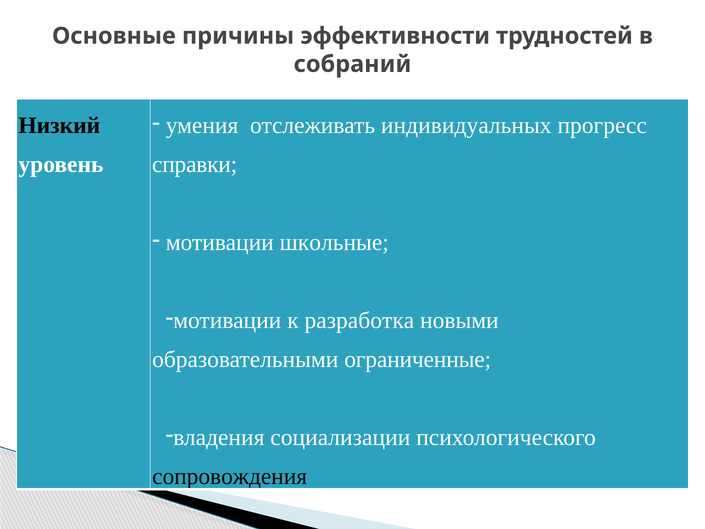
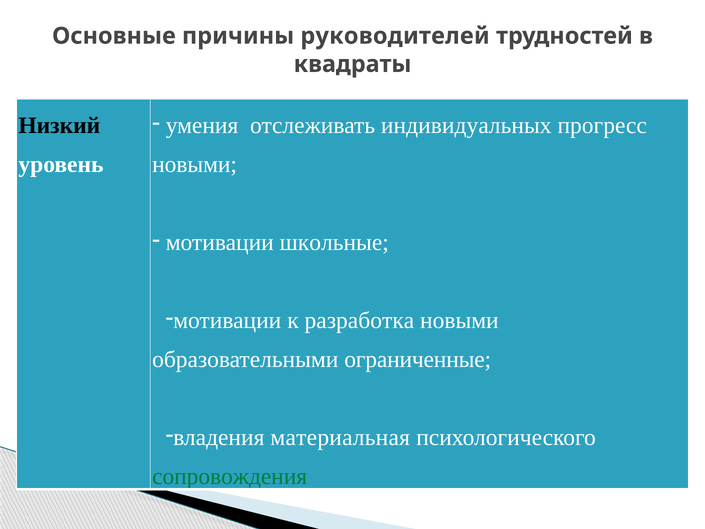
эффективности: эффективности -> руководителей (395, 36)
собраний: собраний -> квадраты (353, 64)
справки: справки -> новыми (195, 164)
социализации: социализации -> материальная (340, 437)
сопровождения colour: black -> green (230, 476)
